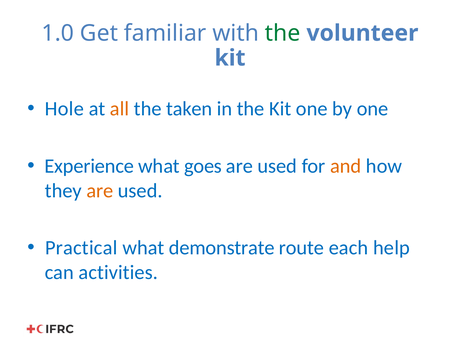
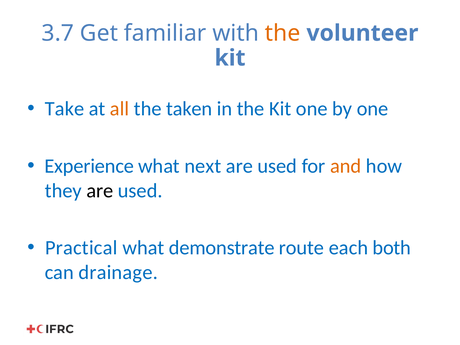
1.0: 1.0 -> 3.7 (58, 33)
the colour: green -> orange (283, 33)
Hole: Hole -> Take (65, 109)
goes: goes -> next (203, 166)
are colour: orange -> black (100, 191)
help: help -> both (392, 248)
activities: activities -> drainage (118, 272)
